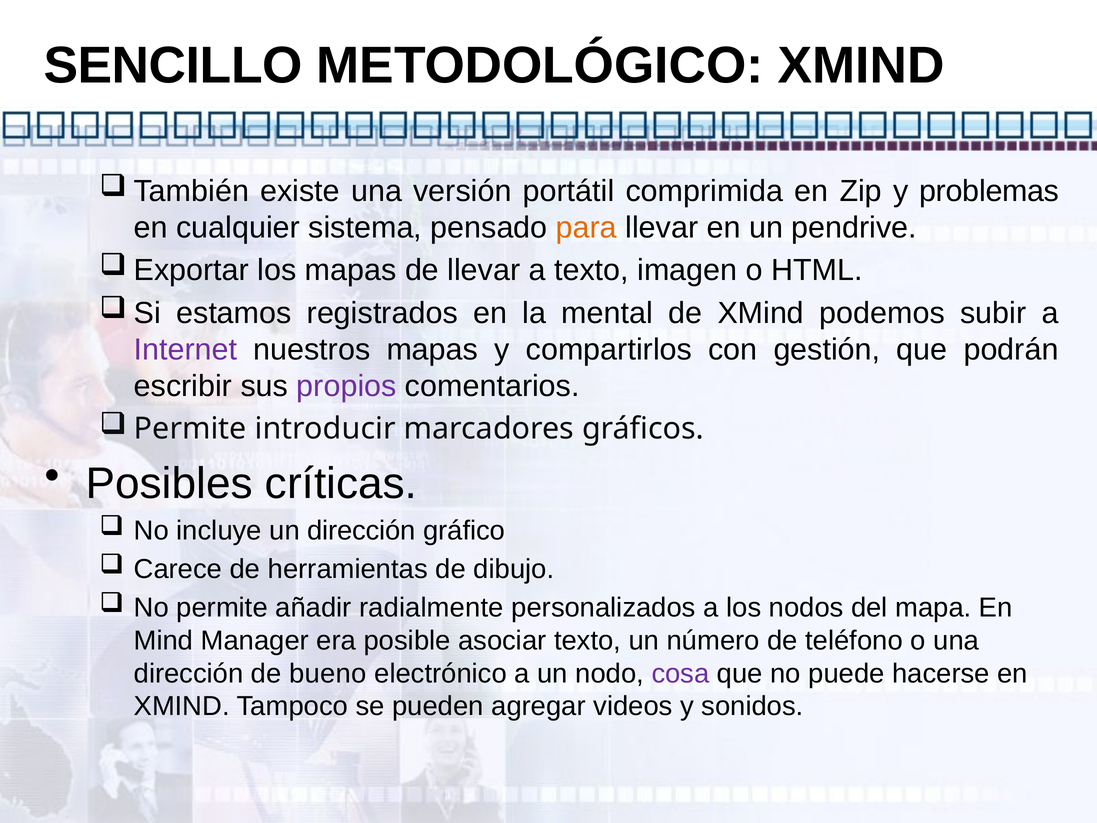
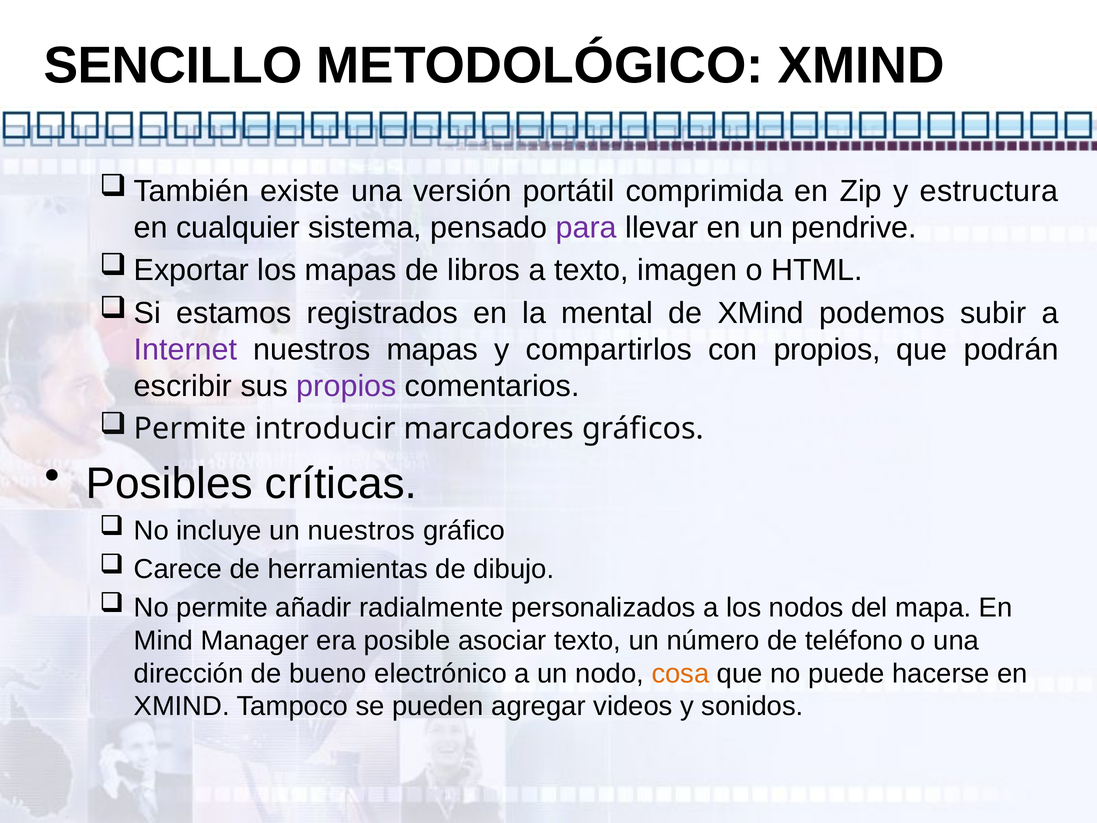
problemas: problemas -> estructura (989, 191)
para colour: orange -> purple (586, 228)
de llevar: llevar -> libros (484, 270)
con gestión: gestión -> propios (827, 350)
un dirección: dirección -> nuestros (361, 531)
cosa colour: purple -> orange (680, 673)
